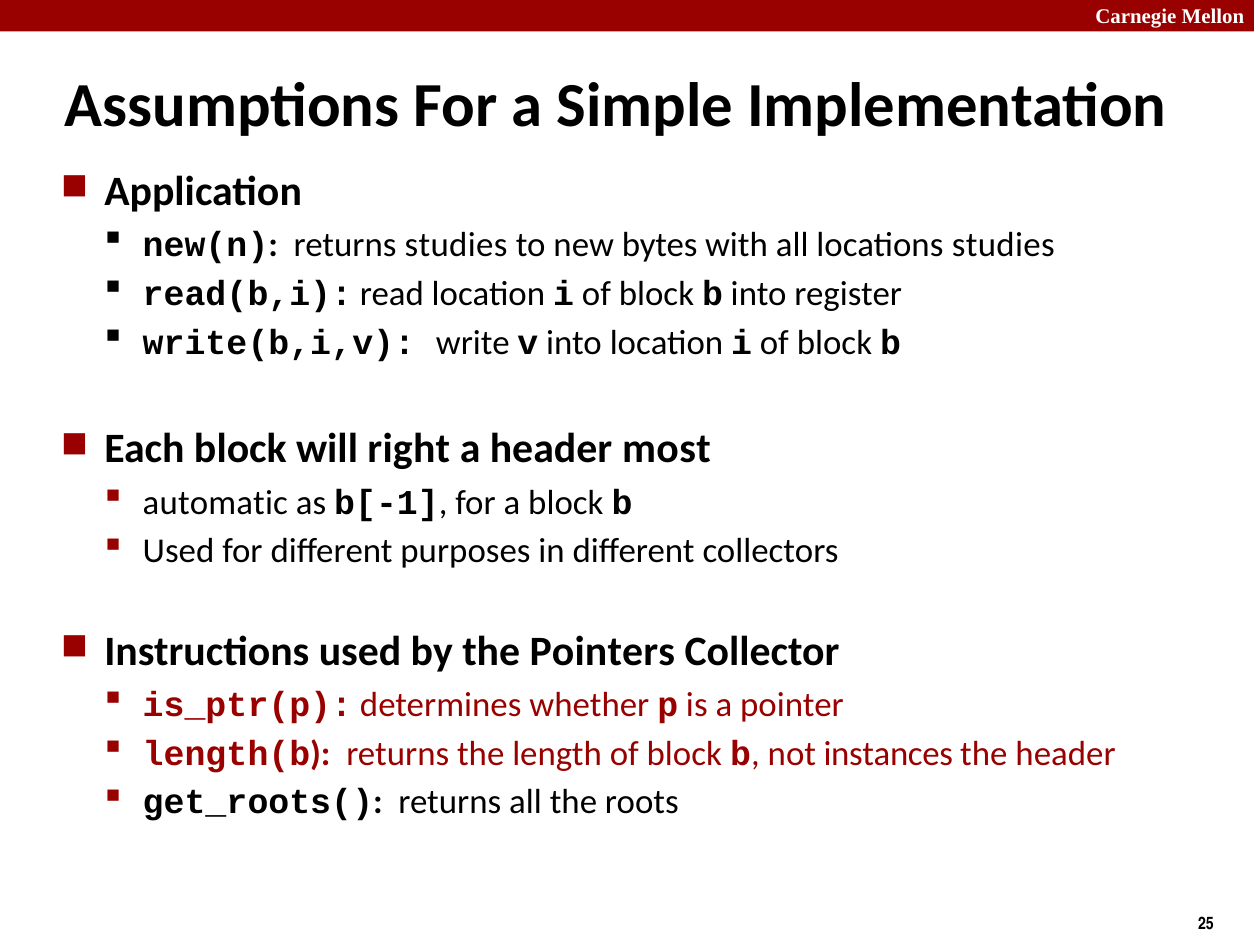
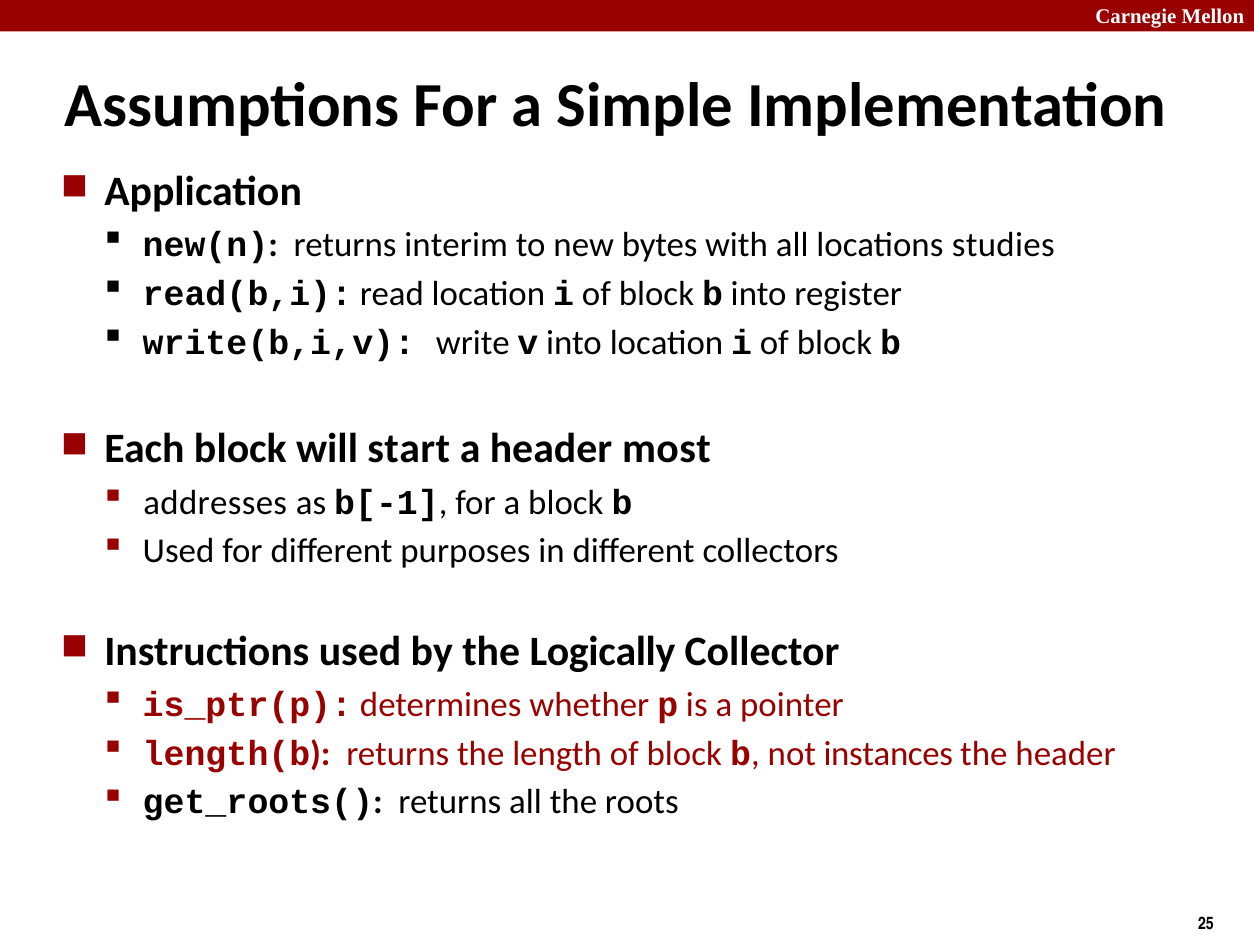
returns studies: studies -> interim (456, 245)
right: right -> start (409, 449)
automatic: automatic -> addresses (215, 503)
Pointers: Pointers -> Logically (602, 652)
